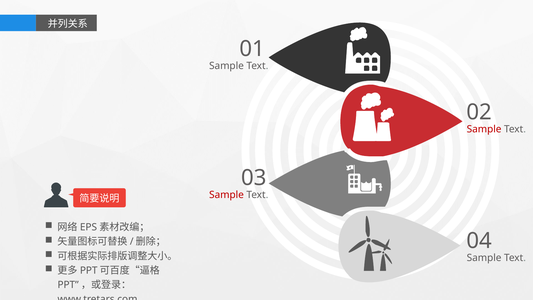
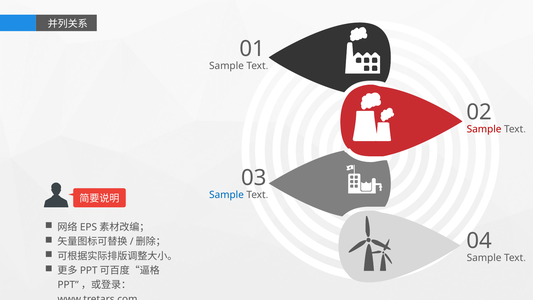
Sample colour: red -> blue (226, 195)
